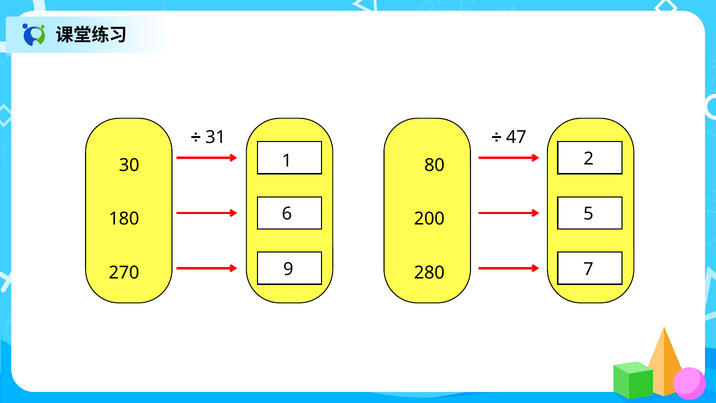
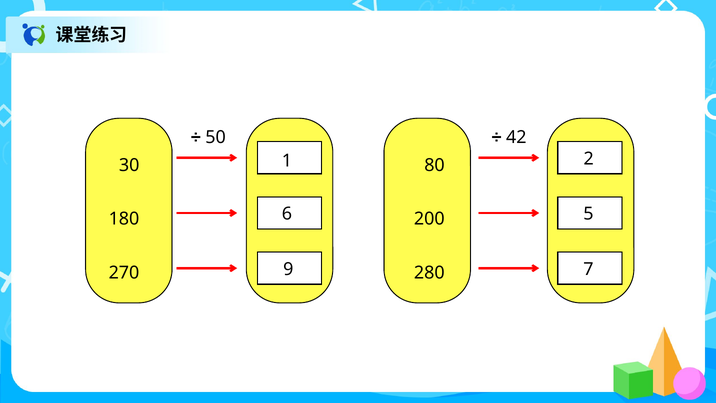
31: 31 -> 50 (216, 137)
47: 47 -> 42 (516, 137)
